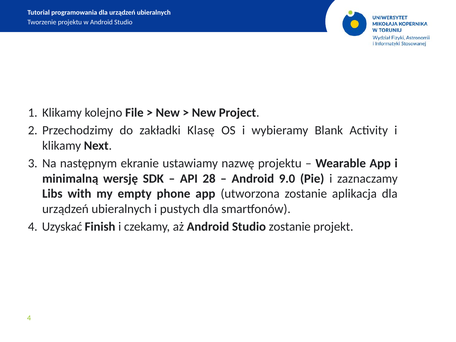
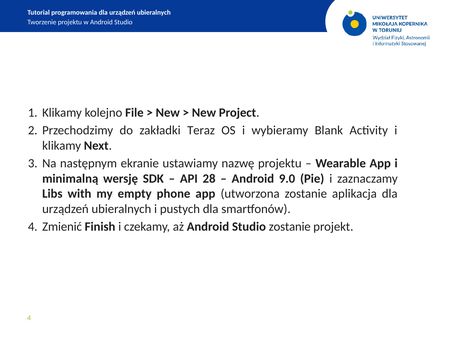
Klasę: Klasę -> Teraz (201, 130)
Uzyskać: Uzyskać -> Zmienić (62, 227)
